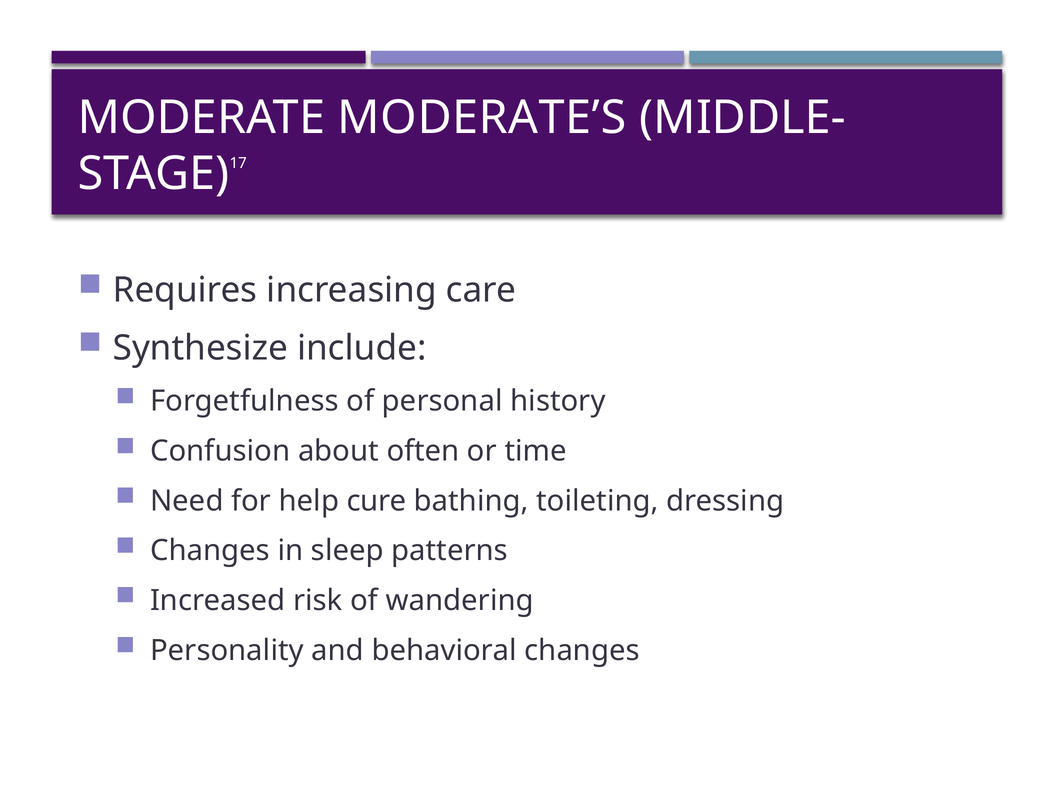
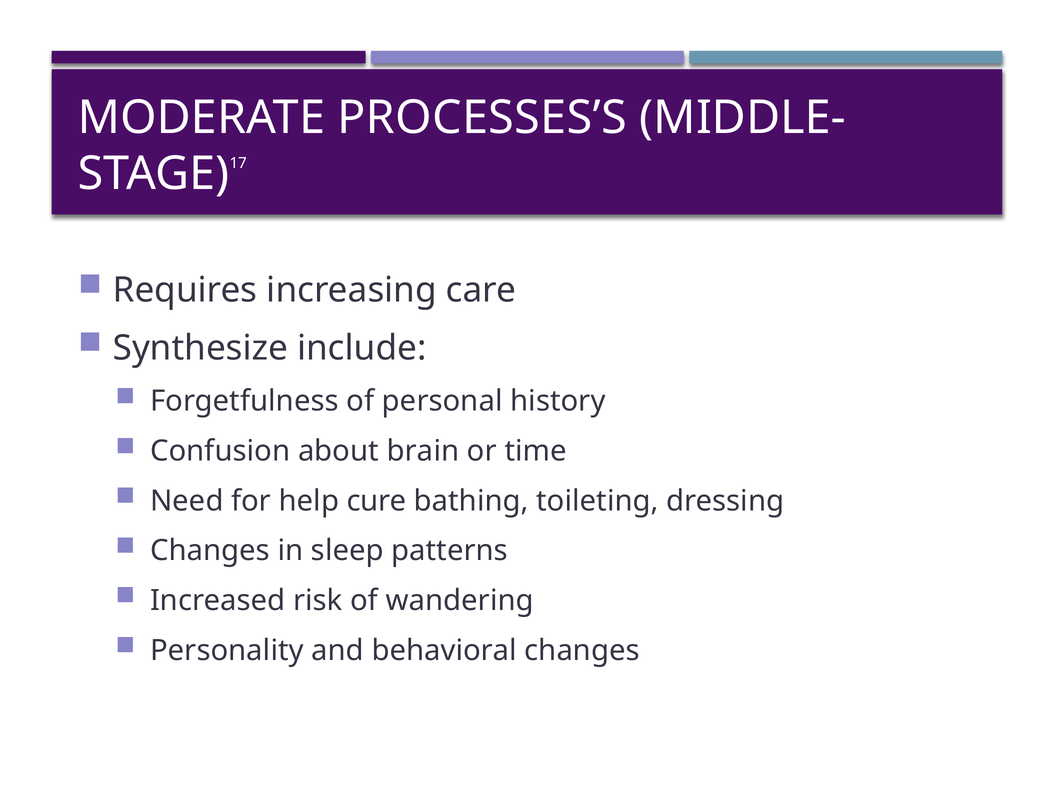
MODERATE’S: MODERATE’S -> PROCESSES’S (482, 118)
often: often -> brain (423, 451)
